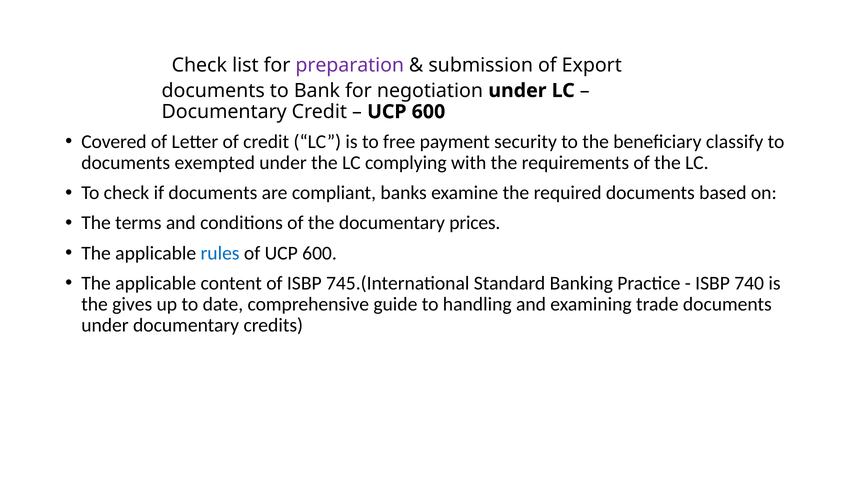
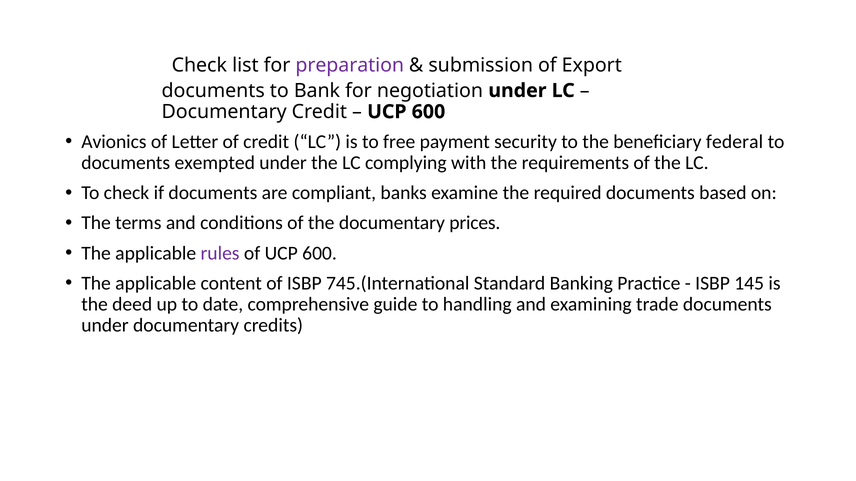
Covered: Covered -> Avionics (114, 142)
classify: classify -> federal (735, 142)
rules colour: blue -> purple (220, 253)
740: 740 -> 145 (749, 283)
gives: gives -> deed (132, 305)
